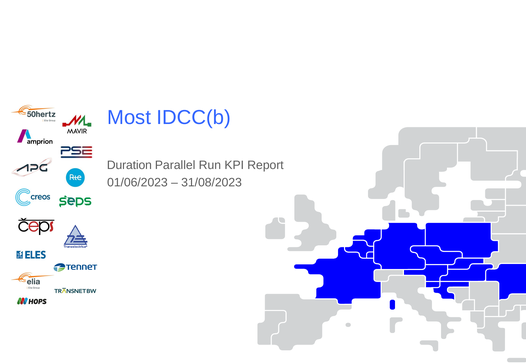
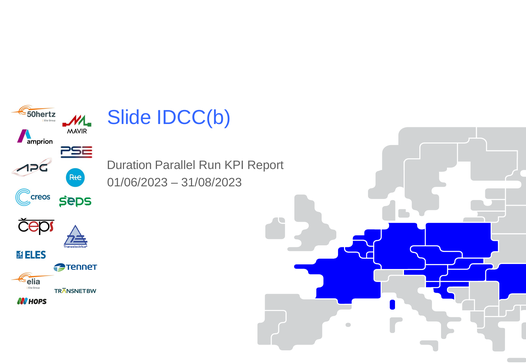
Most: Most -> Slide (129, 118)
